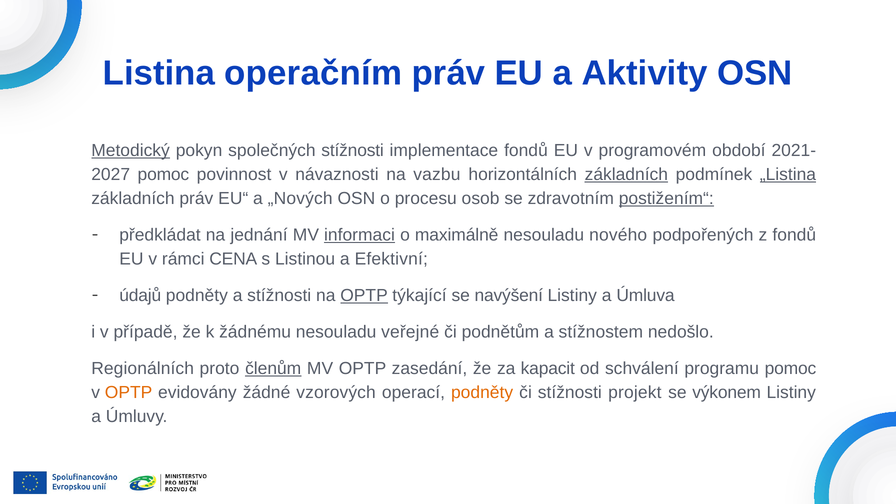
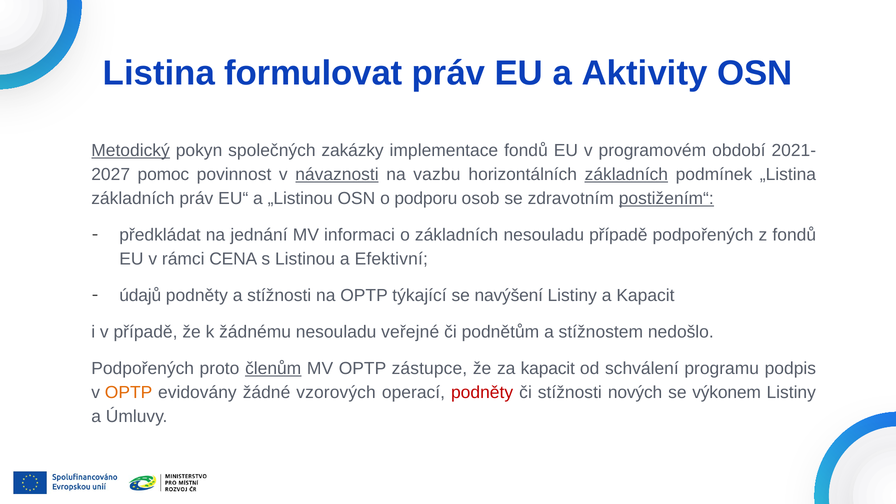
operačním: operačním -> formulovat (313, 73)
společných stížnosti: stížnosti -> zakázky (353, 150)
návaznosti underline: none -> present (337, 174)
„Listina underline: present -> none (788, 174)
„Nových: „Nových -> „Listinou (300, 198)
procesu: procesu -> podporu (426, 198)
informaci underline: present -> none (360, 235)
o maximálně: maximálně -> základních (457, 235)
nesouladu nového: nového -> případě (618, 235)
OPTP underline: present -> none (364, 295)
a Úmluva: Úmluva -> Kapacit (645, 295)
Regionálních: Regionálních -> Podpořených (143, 368)
zasedání: zasedání -> zástupce (429, 368)
programu pomoc: pomoc -> podpis (790, 368)
podněty colour: orange -> red (482, 392)
projekt: projekt -> nových (635, 392)
